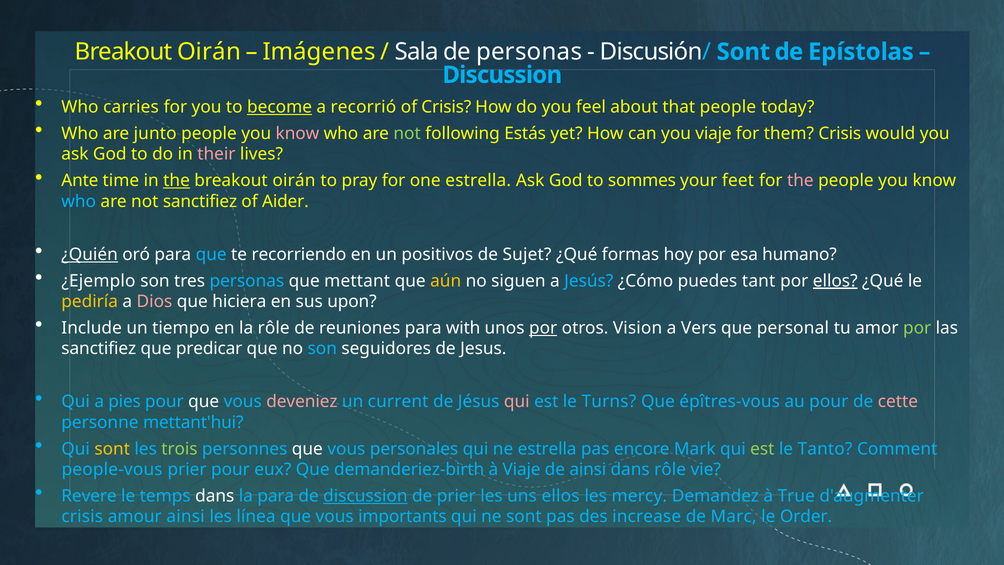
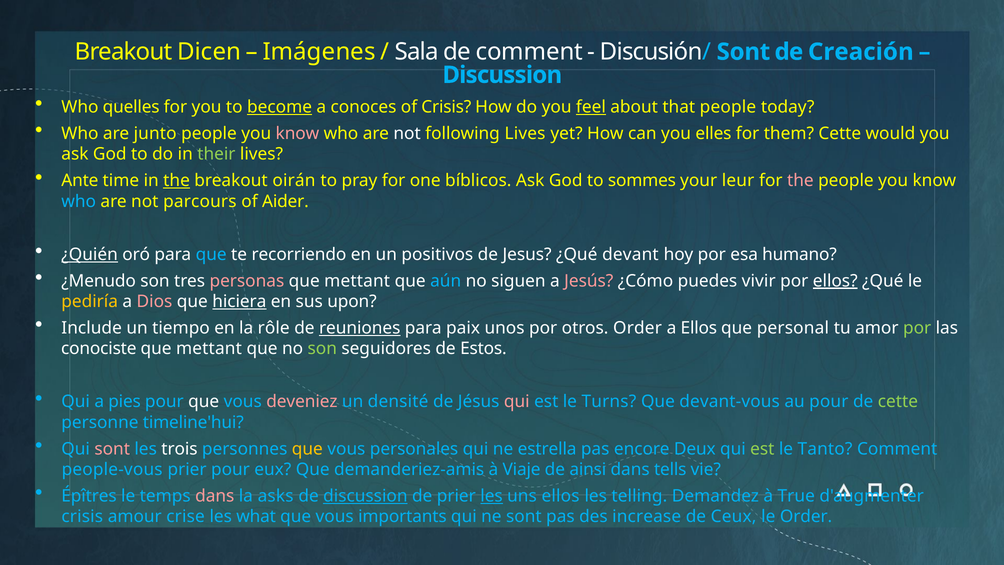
Oirán: Oirán -> Dicen (209, 52)
de personas: personas -> comment (529, 52)
Epístolas: Epístolas -> Creación (861, 52)
carries: carries -> quelles (131, 107)
recorrió: recorrió -> conoces (364, 107)
feel underline: none -> present (591, 107)
not colour: light green -> white (407, 133)
following Estás: Estás -> Lives (525, 133)
you viaje: viaje -> elles (713, 133)
them Crisis: Crisis -> Cette (840, 133)
their colour: pink -> light green (216, 154)
one estrella: estrella -> bíblicos (478, 181)
feet: feet -> leur (738, 181)
not sanctifiez: sanctifiez -> parcours (200, 201)
Sujet: Sujet -> Jesus (527, 254)
formas: formas -> devant (630, 254)
¿Ejemplo: ¿Ejemplo -> ¿Menudo (99, 281)
personas colour: light blue -> pink (247, 281)
aún colour: yellow -> light blue (446, 281)
Jesús colour: light blue -> pink (589, 281)
tant: tant -> vivir (759, 281)
hiciera underline: none -> present (239, 301)
reuniones underline: none -> present (360, 328)
with: with -> paix (463, 328)
por underline: present -> none (543, 328)
otros Vision: Vision -> Order (638, 328)
a Vers: Vers -> Ellos (699, 328)
sanctifiez: sanctifiez -> conociste (99, 349)
predicar: predicar -> mettant (209, 349)
son colour: light blue -> light green (322, 349)
Jesus: Jesus -> Estos (483, 349)
current: current -> densité (398, 401)
épîtres-vous: épîtres-vous -> devant-vous (730, 401)
cette colour: pink -> light green (898, 401)
mettant'hui: mettant'hui -> timeline'hui (193, 422)
sont colour: yellow -> pink (112, 449)
trois colour: light green -> white (179, 449)
que colour: white -> yellow (307, 449)
Mark: Mark -> Deux (695, 449)
demanderiez-birth: demanderiez-birth -> demanderiez-amis (409, 469)
dans rôle: rôle -> tells (670, 469)
Revere: Revere -> Épîtres (89, 496)
dans colour: white -> pink (215, 496)
la para: para -> asks (276, 496)
les underline: none -> present (492, 496)
mercy: mercy -> telling (639, 496)
amour ainsi: ainsi -> crise (186, 517)
línea: línea -> what (256, 517)
Marc: Marc -> Ceux (734, 517)
